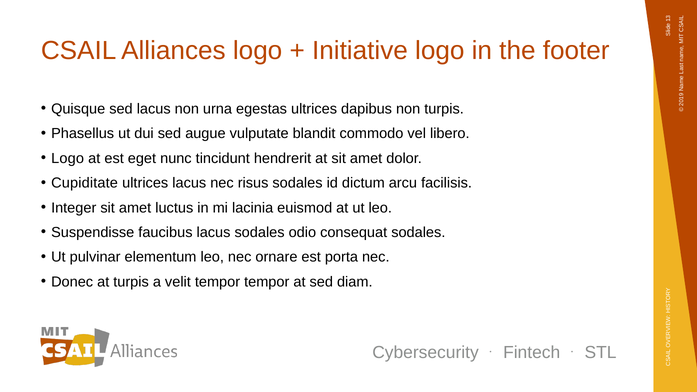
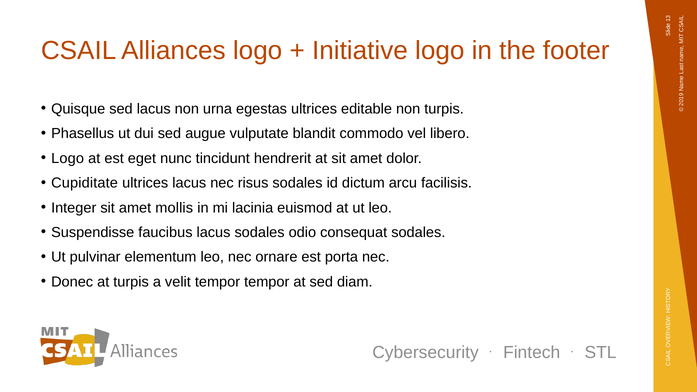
dapibus: dapibus -> editable (367, 109)
luctus: luctus -> mollis (174, 208)
